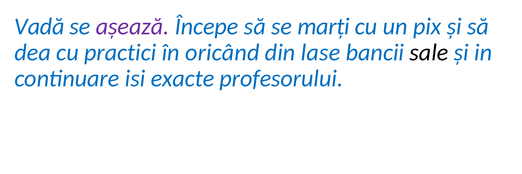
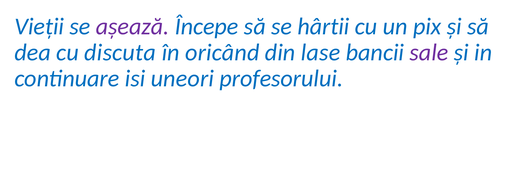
Vadă: Vadă -> Vieții (39, 26)
marți: marți -> hârtii (324, 26)
practici: practici -> discuta (120, 53)
sale colour: black -> purple (429, 53)
exacte: exacte -> uneori (182, 79)
